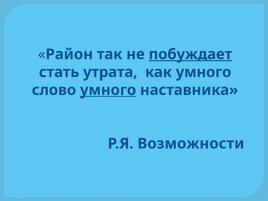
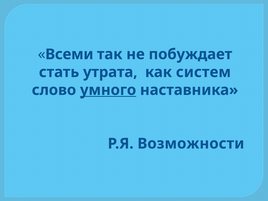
Район: Район -> Всеми (69, 54)
побуждает underline: present -> none (190, 54)
как умного: умного -> систем (203, 72)
